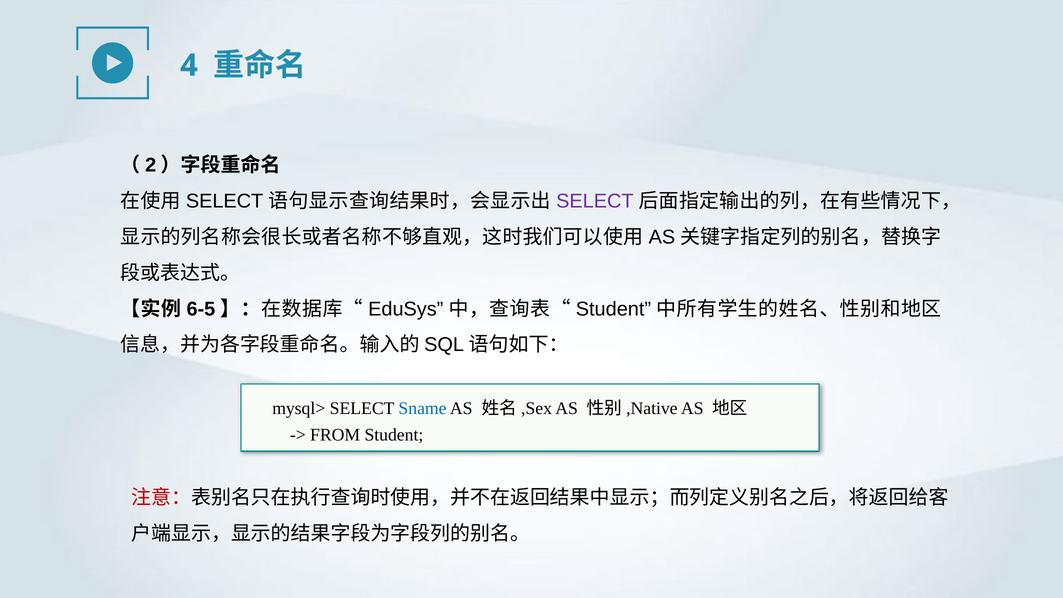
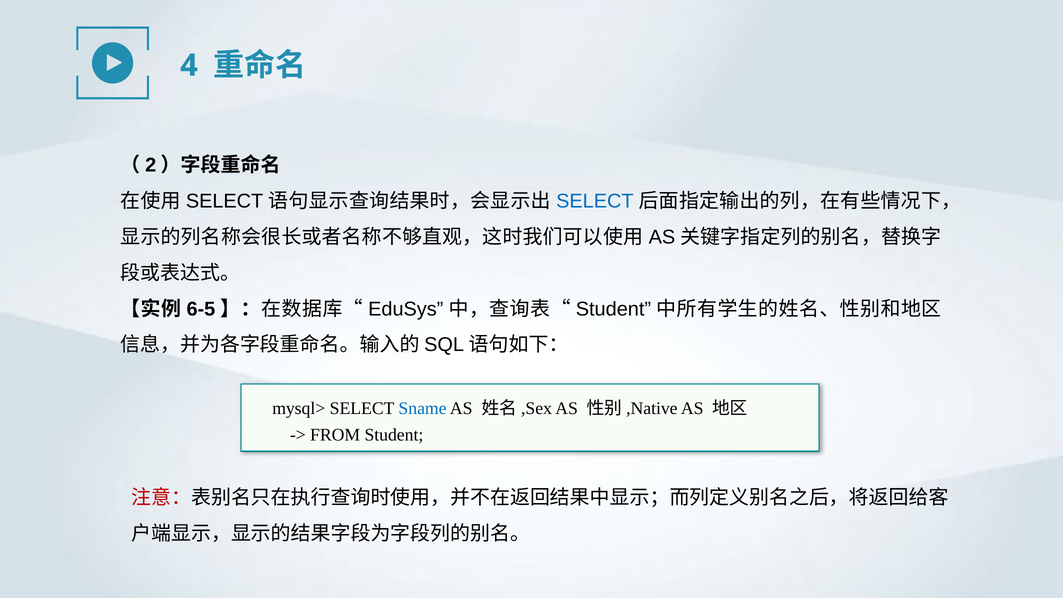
SELECT colour: purple -> blue (595, 201)
